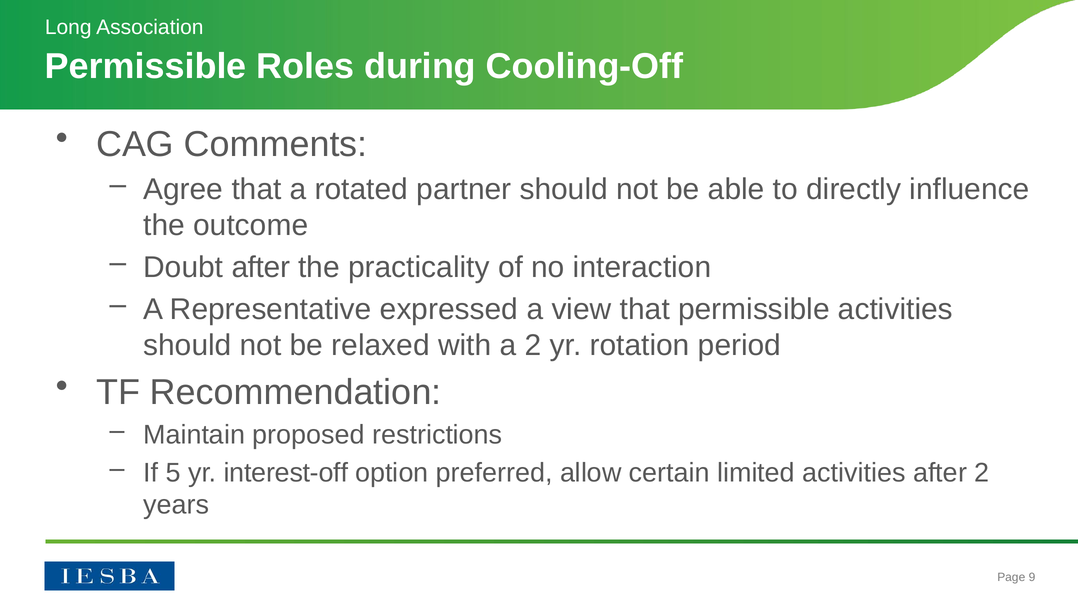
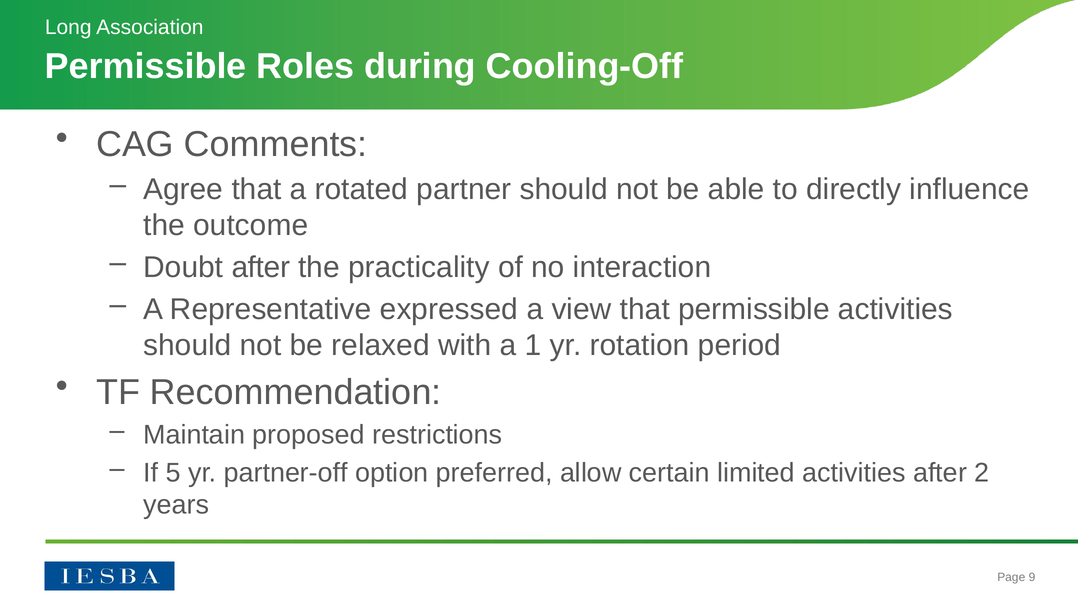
a 2: 2 -> 1 (533, 345)
interest-off: interest-off -> partner-off (286, 472)
